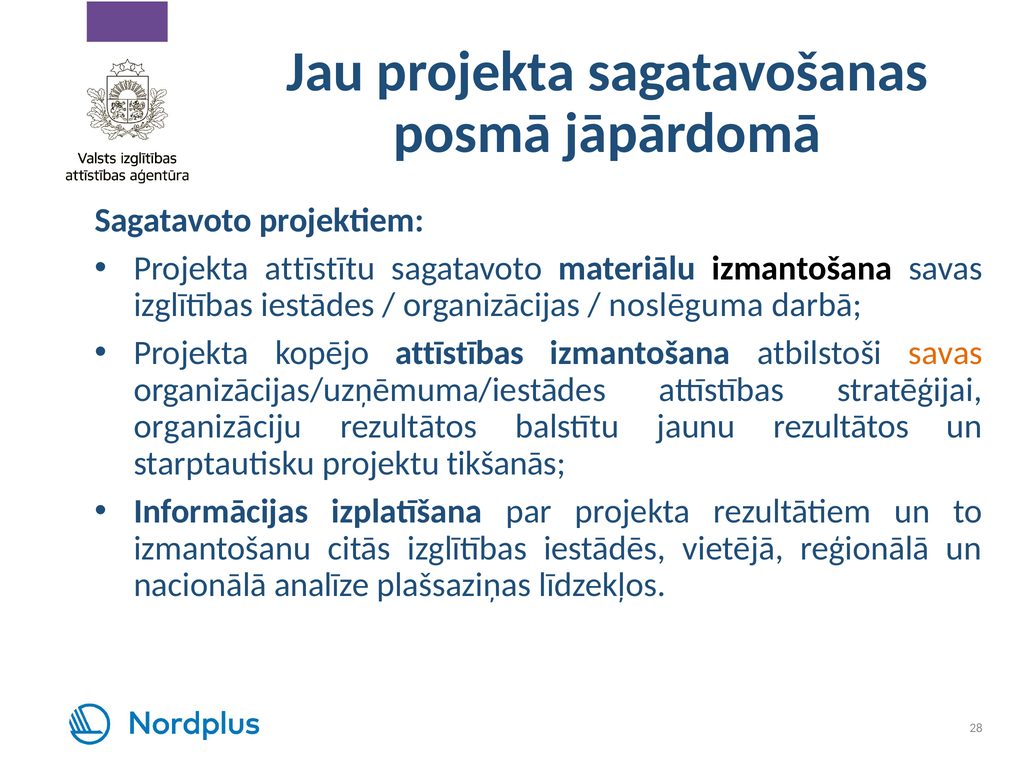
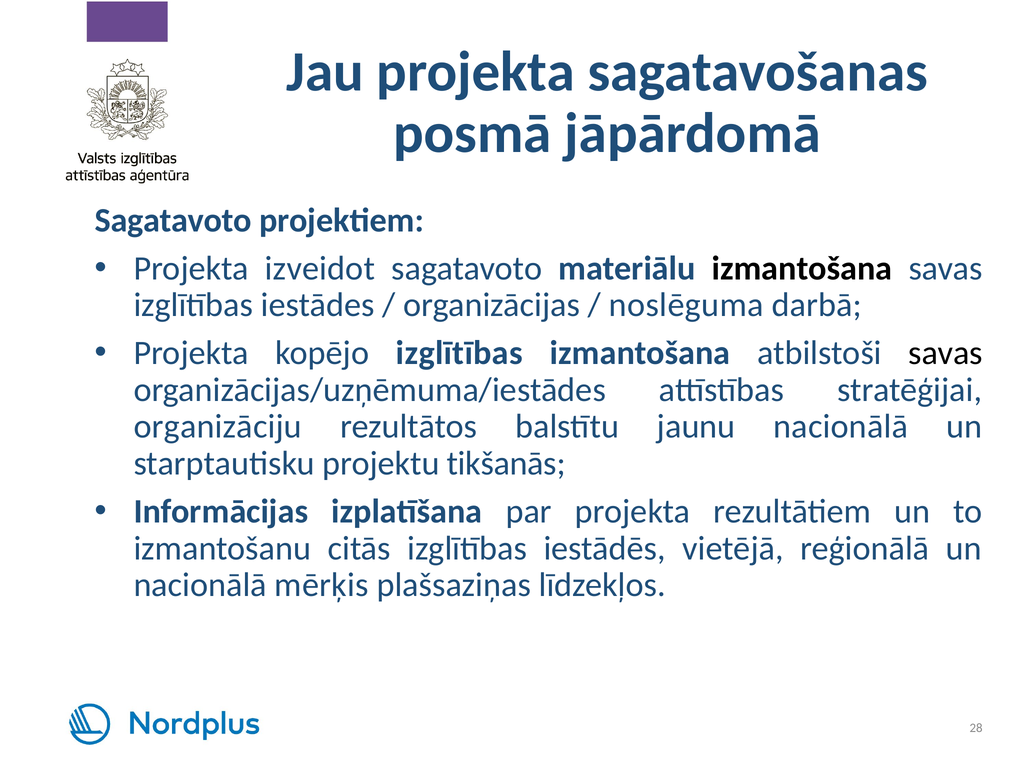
attīstītu: attīstītu -> izveidot (320, 268)
kopējo attīstības: attīstības -> izglītības (459, 353)
savas colour: orange -> black (946, 353)
jaunu rezultātos: rezultātos -> nacionālā (841, 427)
analīze: analīze -> mērķis (322, 585)
